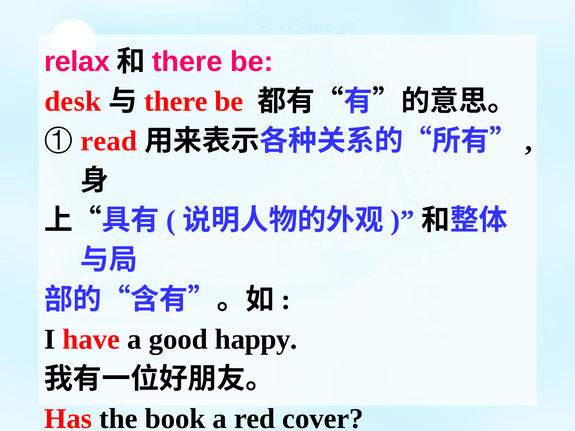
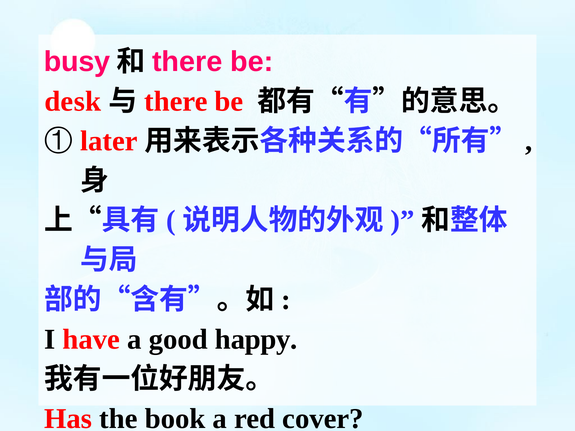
relax: relax -> busy (77, 62)
read: read -> later (109, 141)
